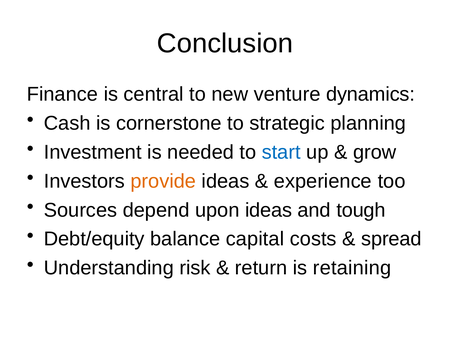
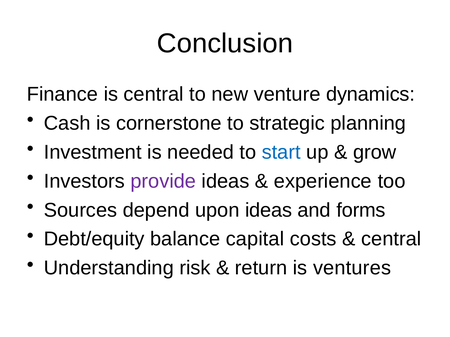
provide colour: orange -> purple (163, 181)
tough: tough -> forms (361, 210)
spread: spread -> central (391, 239)
retaining: retaining -> ventures (352, 268)
